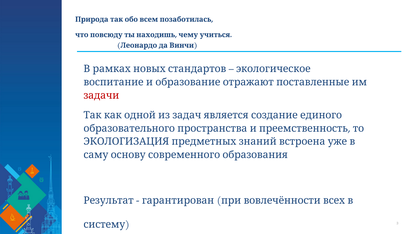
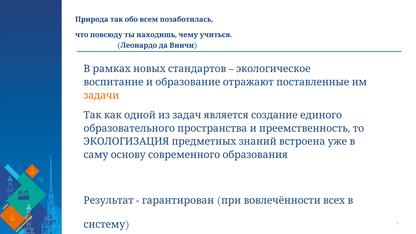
задачи colour: red -> orange (101, 95)
